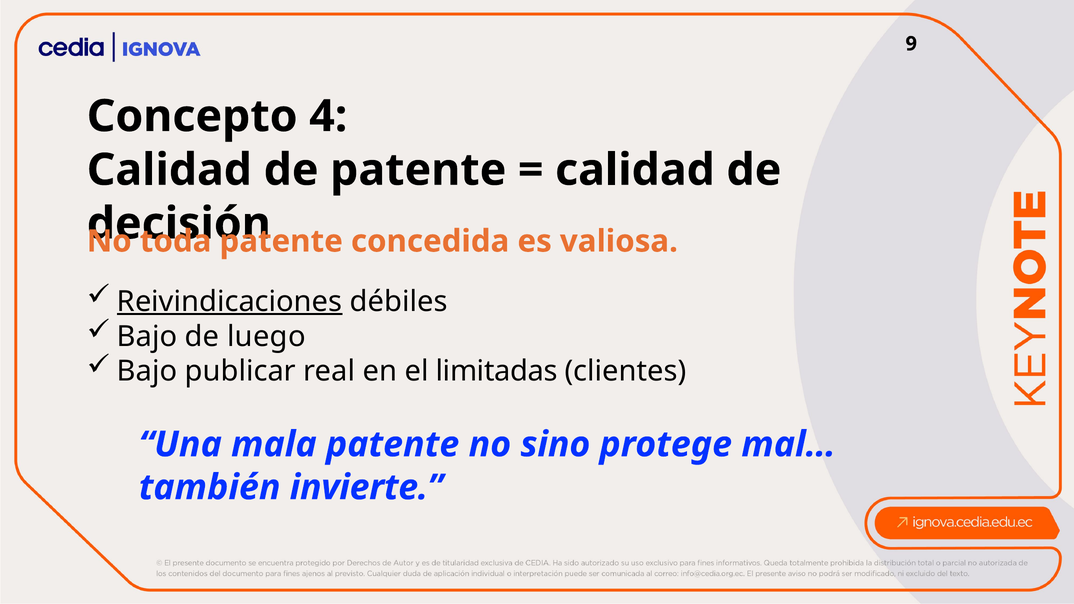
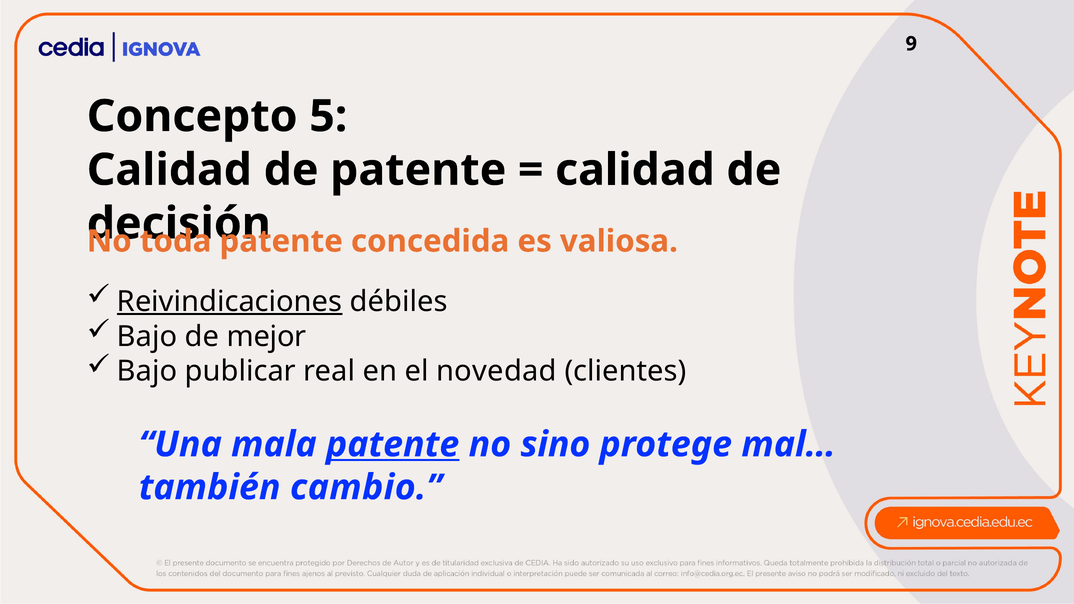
4: 4 -> 5 (328, 116)
luego: luego -> mejor (267, 336)
limitadas: limitadas -> novedad (496, 371)
patente underline: none -> present (393, 445)
invierte: invierte -> cambio (366, 488)
